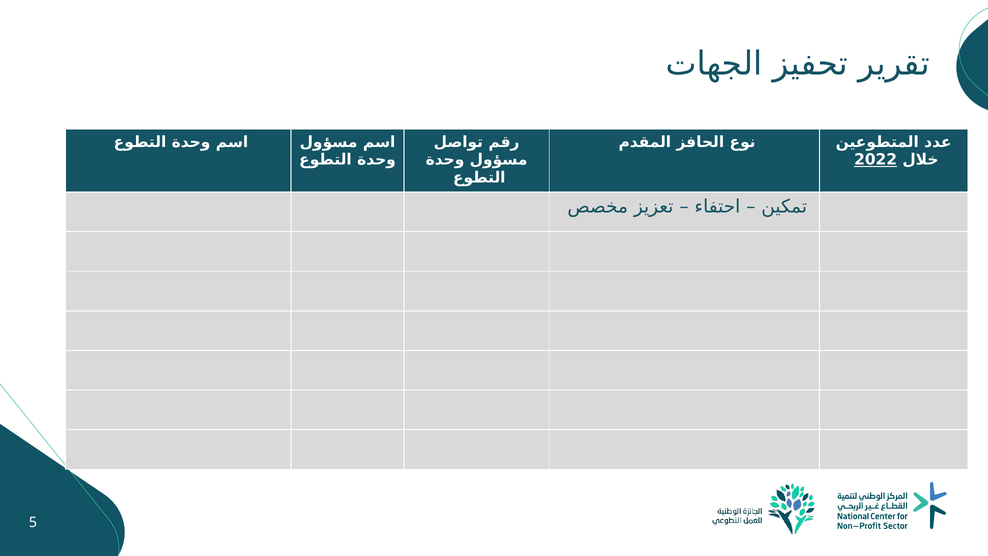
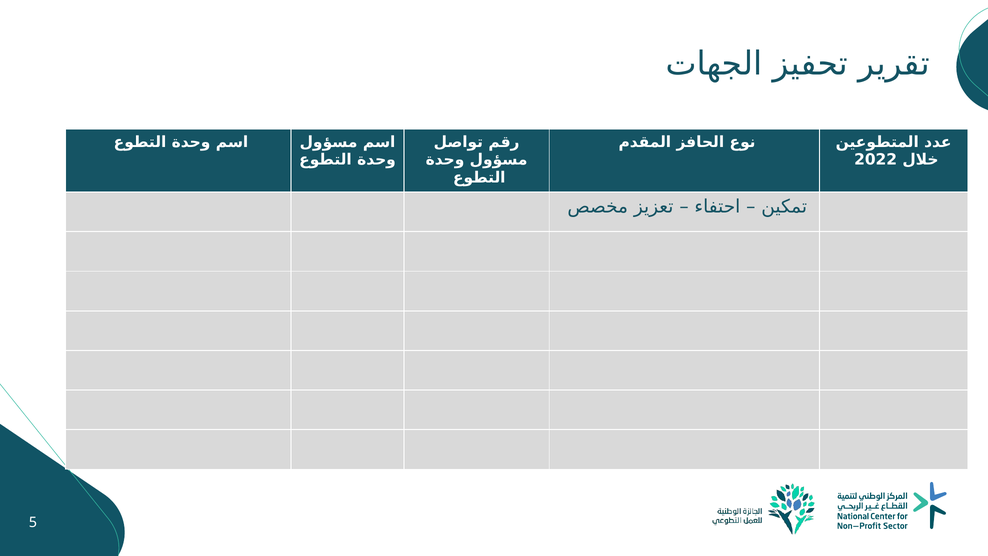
2022 underline: present -> none (876, 160)
